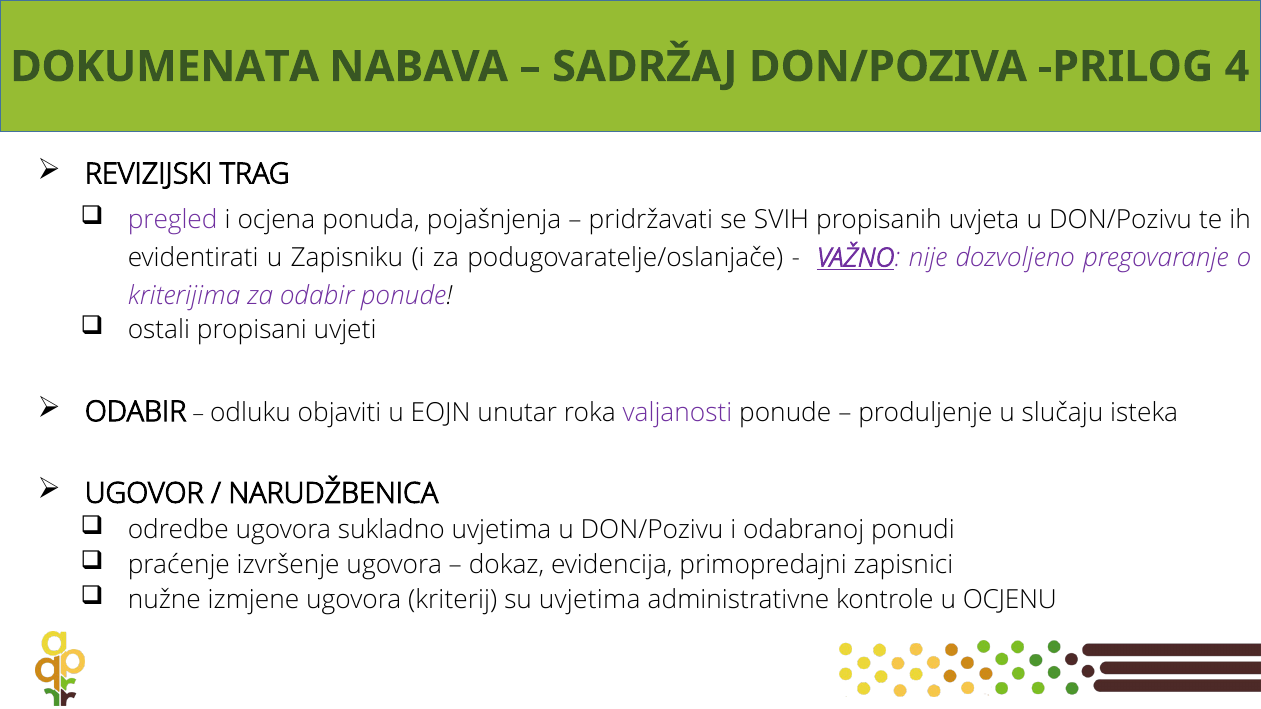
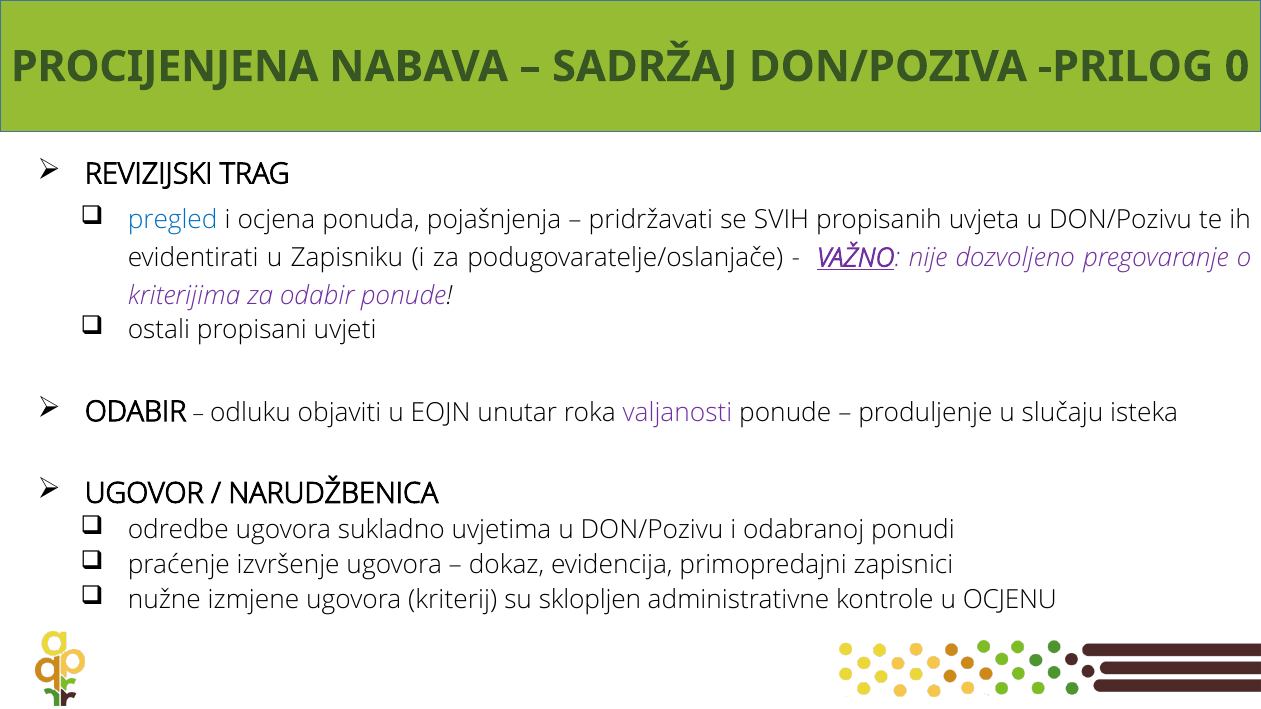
DOKUMENATA: DOKUMENATA -> PROCIJENJENA (165, 67)
4: 4 -> 0 (1237, 67)
pregled colour: purple -> blue (173, 220)
su uvjetima: uvjetima -> sklopljen (590, 600)
